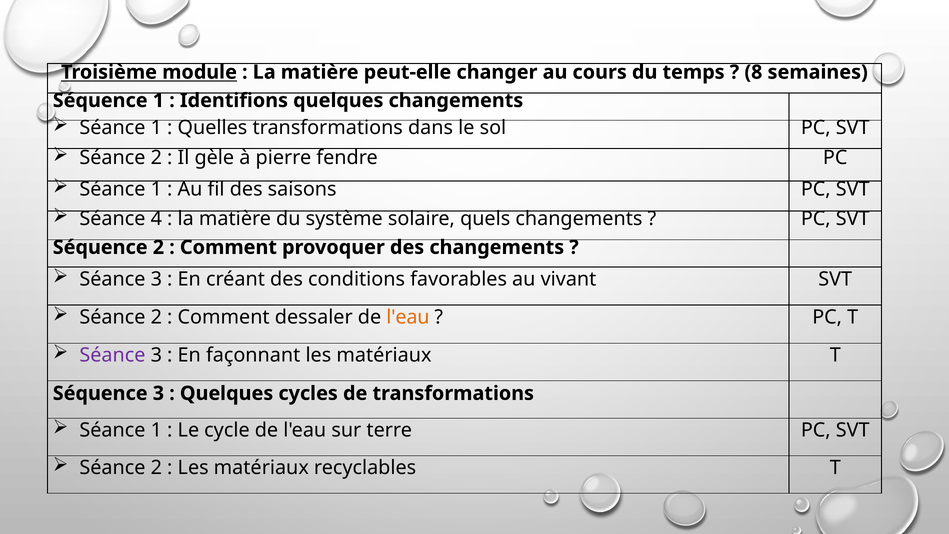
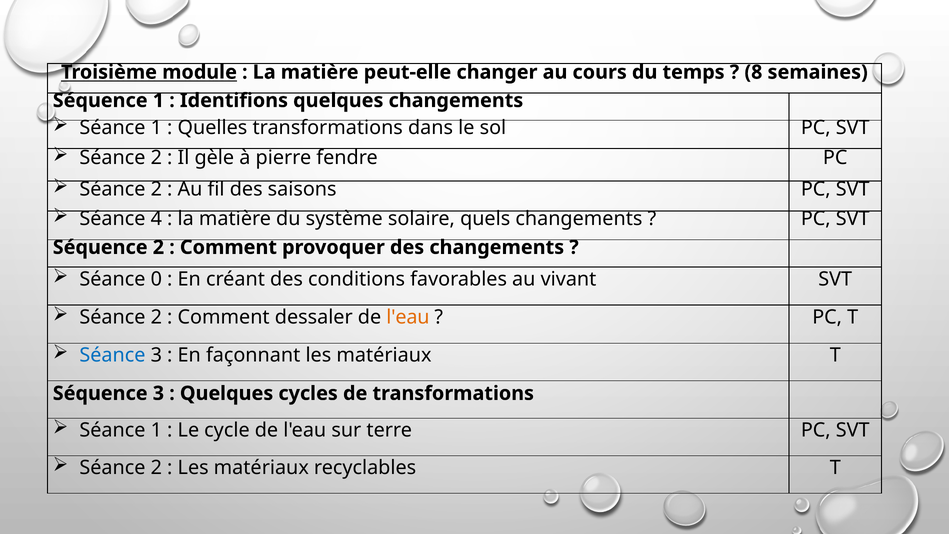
1: 1 -> 2 (156, 189)
3: 3 -> 0 (156, 279)
Séance colour: purple -> blue (112, 355)
